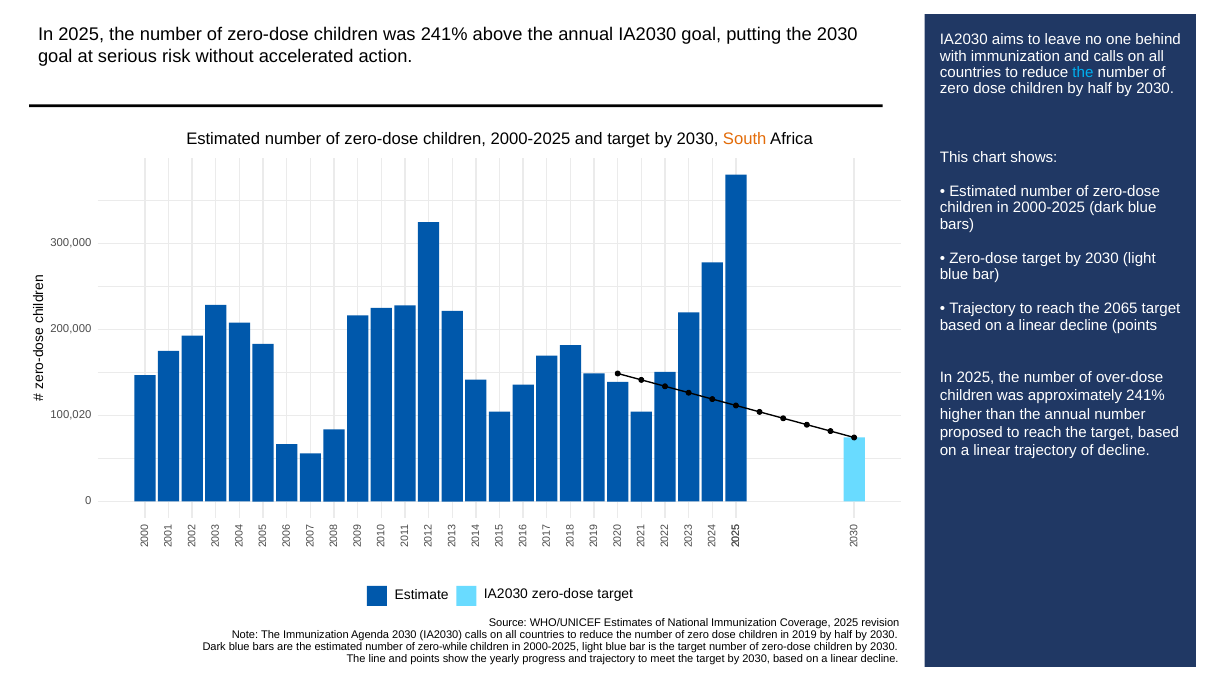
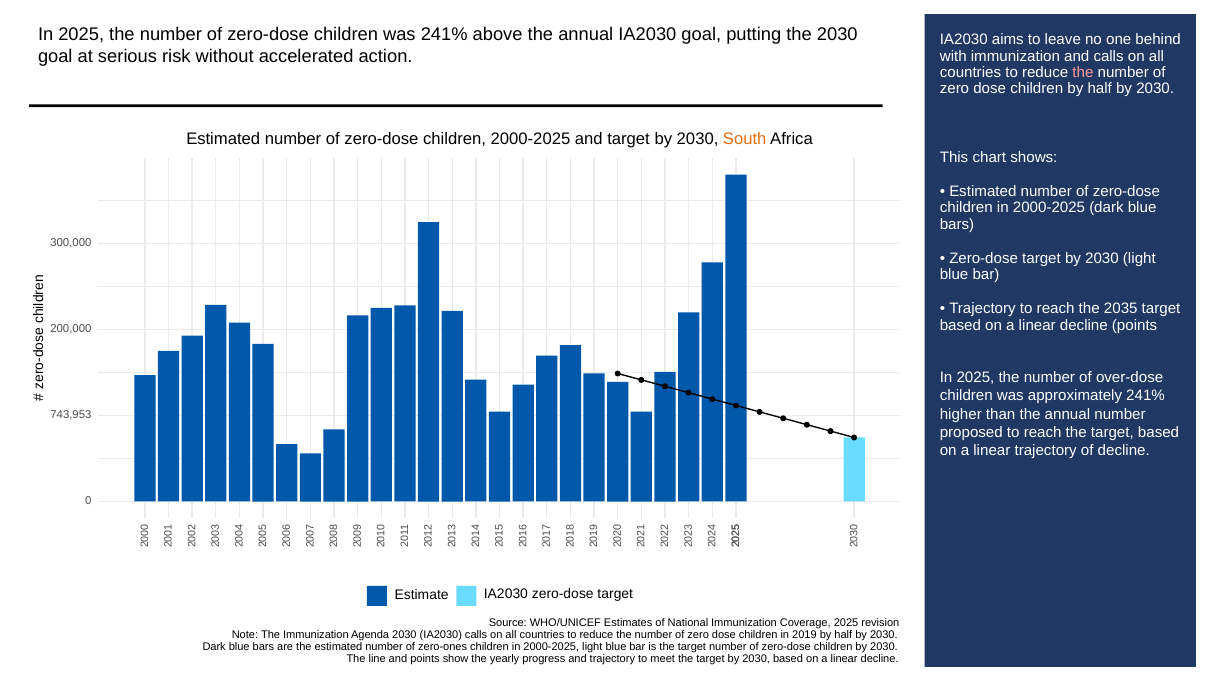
the colour: light blue -> pink (1083, 72)
2065: 2065 -> 2035 (1121, 309)
100,020: 100,020 -> 743,953 (71, 414)
zero-while: zero-while -> zero-ones (443, 647)
